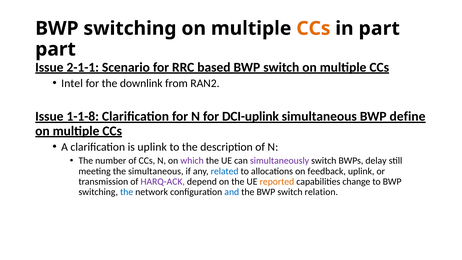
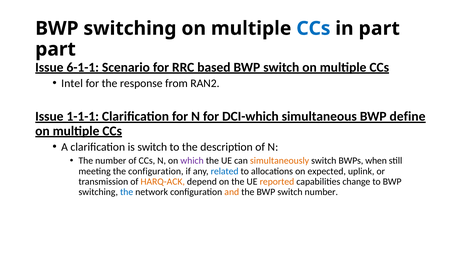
CCs colour: orange -> blue (313, 28)
2-1-1: 2-1-1 -> 6-1-1 (83, 67)
downlink: downlink -> response (141, 83)
1-1-8: 1-1-8 -> 1-1-1 (83, 116)
DCI-uplink: DCI-uplink -> DCI-which (250, 116)
is uplink: uplink -> switch (152, 147)
simultaneously colour: purple -> orange (280, 161)
delay: delay -> when (376, 161)
the simultaneous: simultaneous -> configuration (156, 171)
feedback: feedback -> expected (327, 171)
HARQ-ACK colour: purple -> orange (163, 182)
and colour: blue -> orange (232, 192)
switch relation: relation -> number (321, 192)
